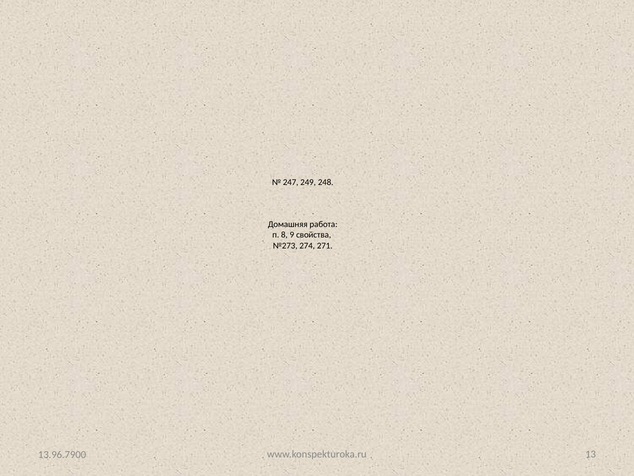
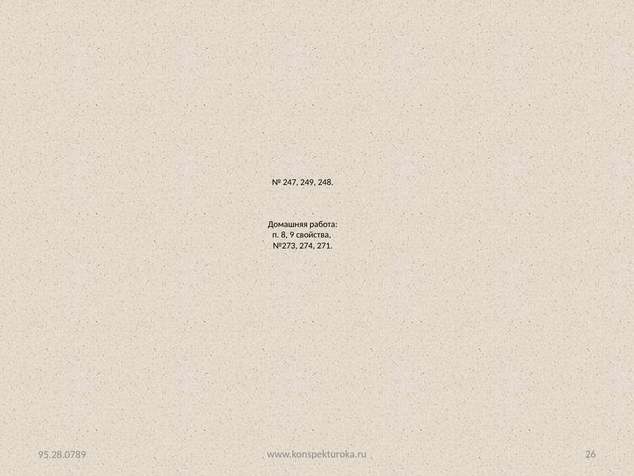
13: 13 -> 26 (591, 454)
13.96.7900: 13.96.7900 -> 95.28.0789 (62, 454)
